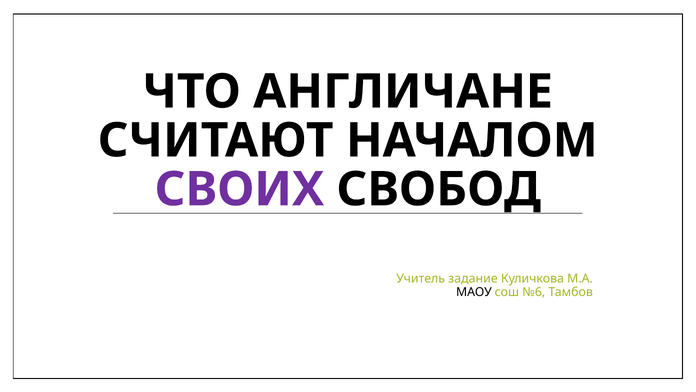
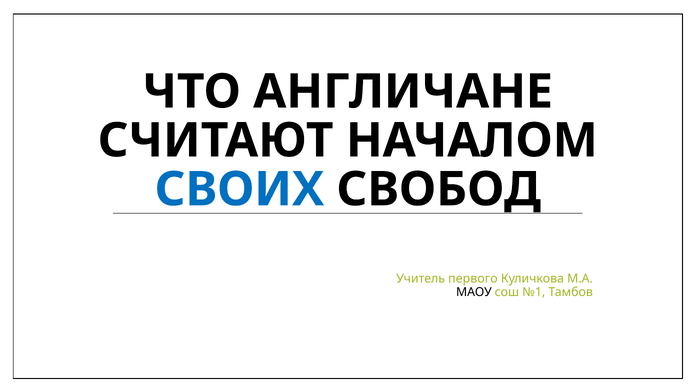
СВОИХ colour: purple -> blue (239, 189)
задание: задание -> первого (473, 279)
№6: №6 -> №1 (534, 292)
